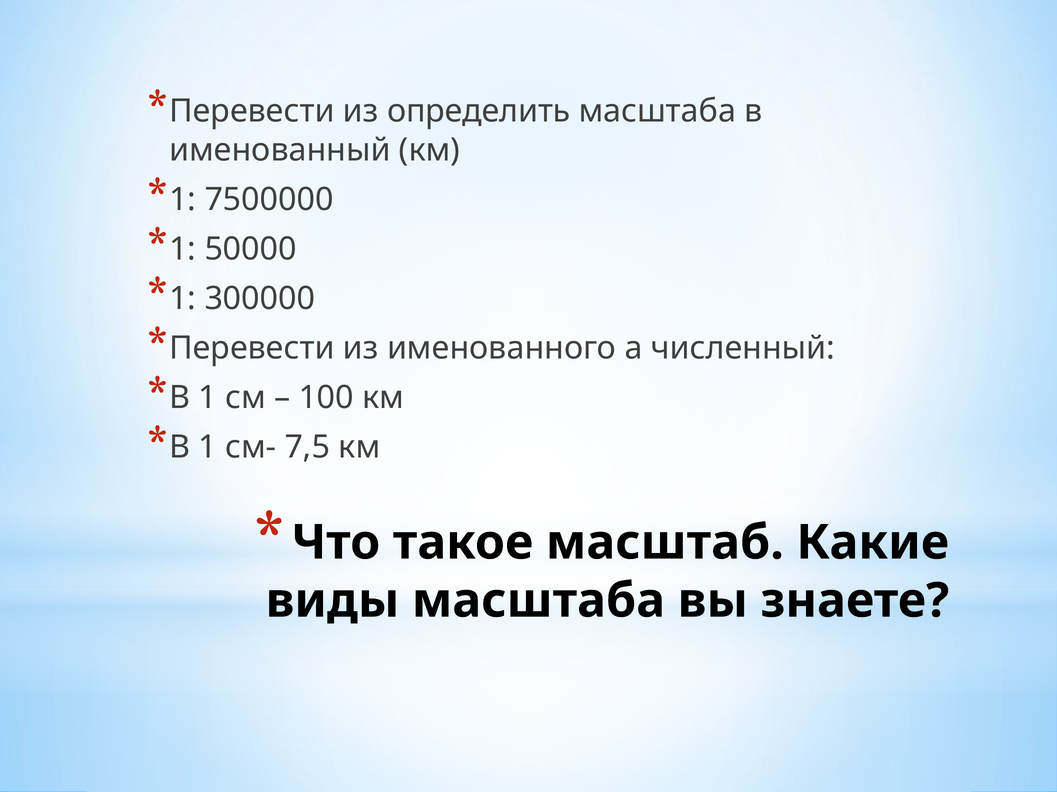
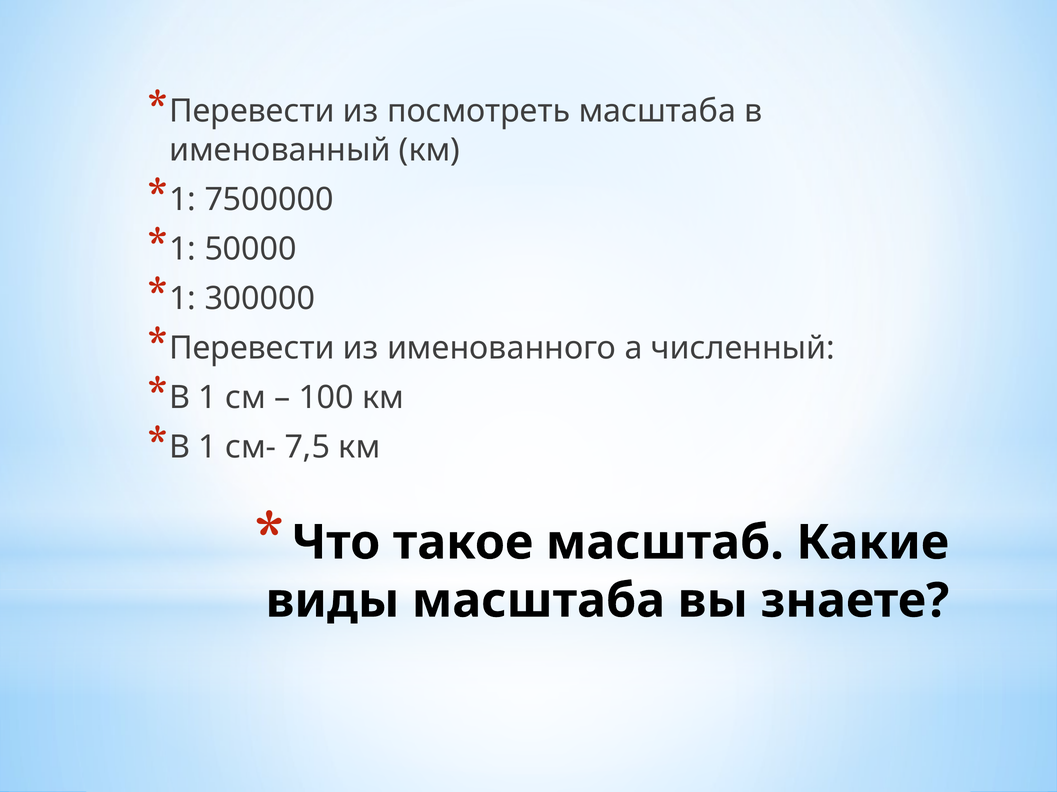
определить: определить -> посмотреть (479, 111)
